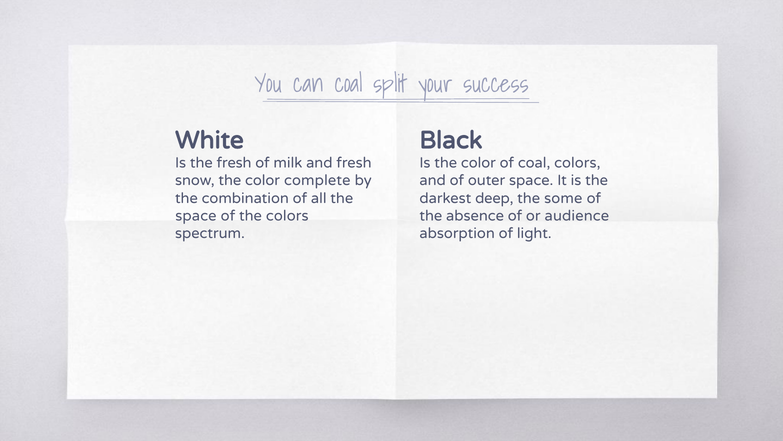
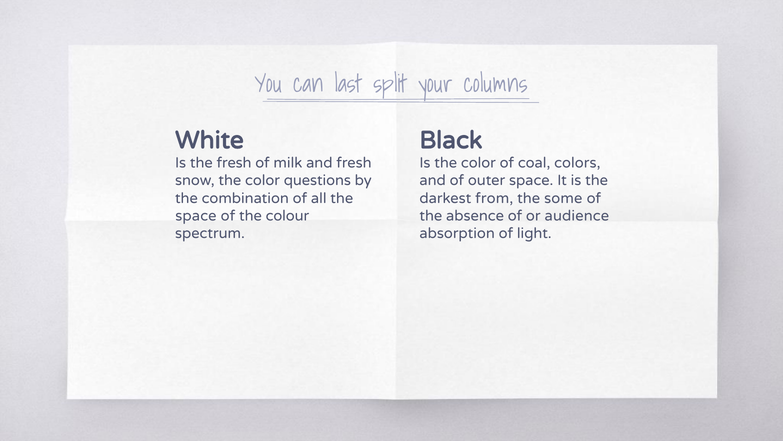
can coal: coal -> last (349, 84)
success: success -> columns (496, 84)
complete: complete -> questions (317, 180)
deep: deep -> from (494, 198)
the colors: colors -> colour (287, 216)
